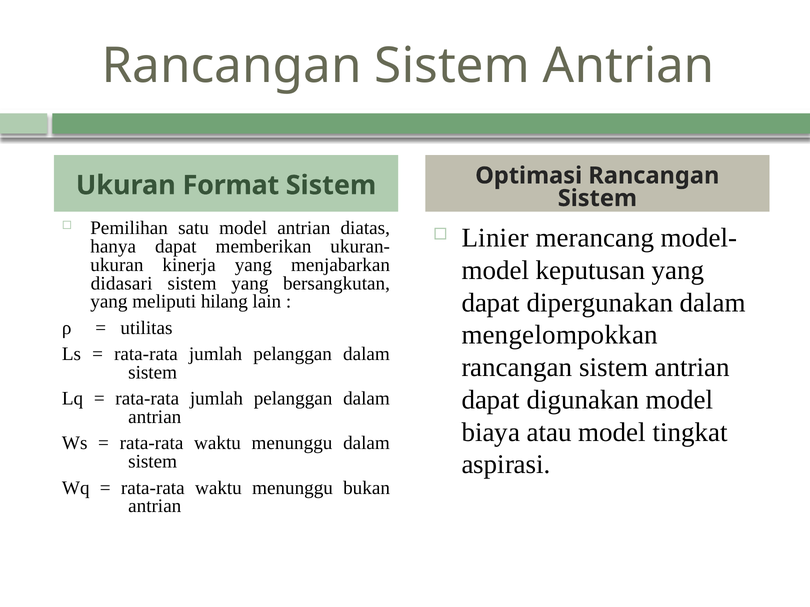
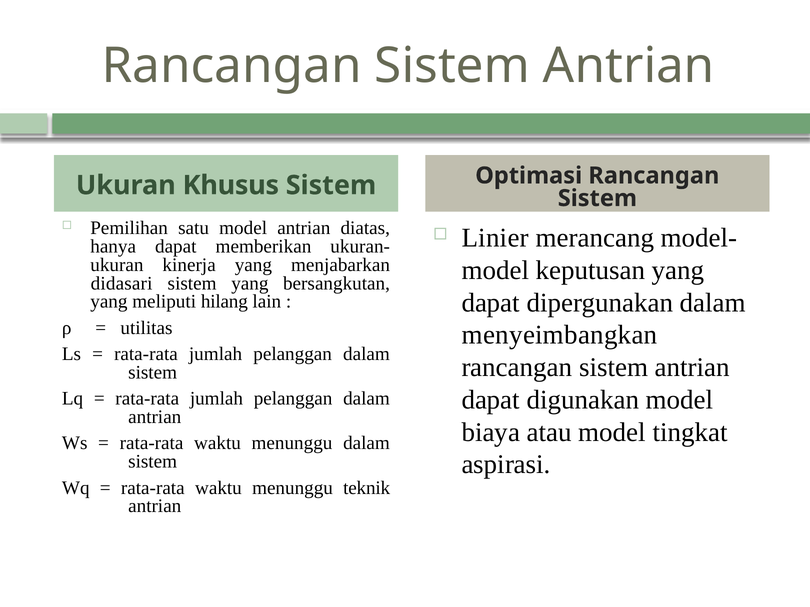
Format: Format -> Khusus (231, 185)
mengelompokkan: mengelompokkan -> menyeimbangkan (560, 335)
bukan: bukan -> teknik (367, 488)
